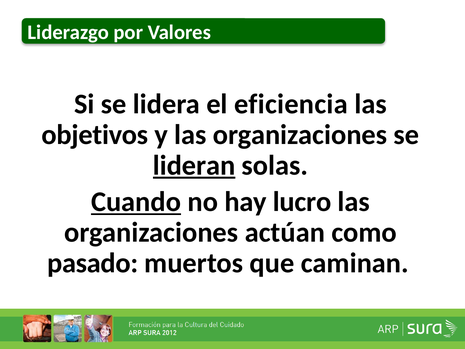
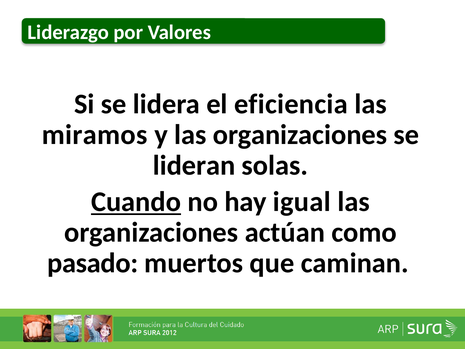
objetivos: objetivos -> miramos (95, 135)
lideran underline: present -> none (194, 165)
lucro: lucro -> igual (302, 202)
